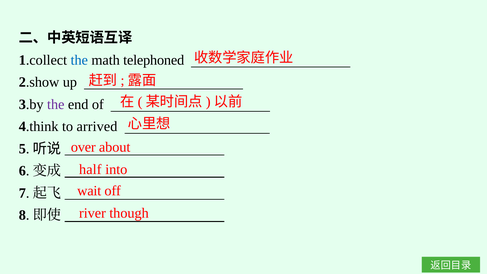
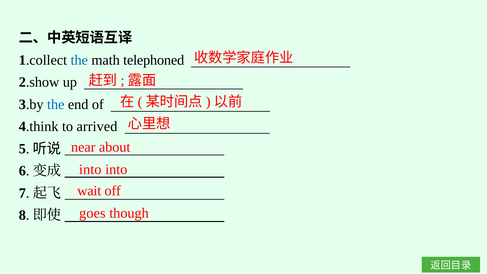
the colour: purple -> blue (56, 104)
over: over -> near (83, 147)
half: half -> into (90, 170)
river: river -> goes (92, 213)
